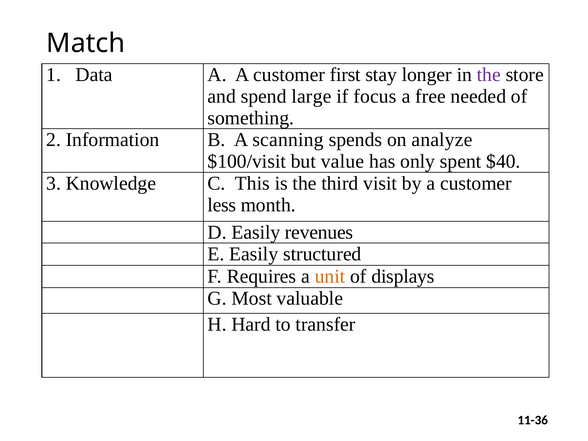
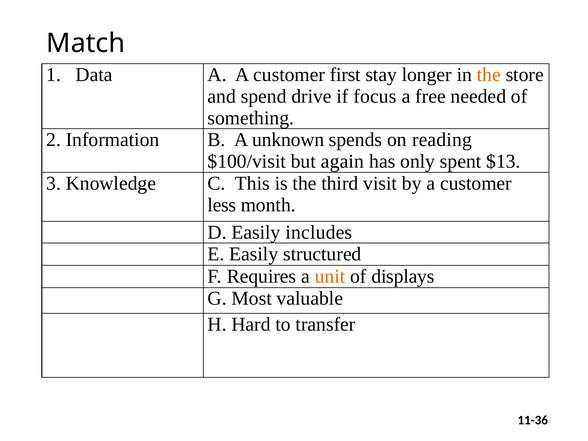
the colour: purple -> orange (489, 75)
large: large -> drive (312, 96)
scanning: scanning -> unknown (288, 140)
analyze: analyze -> reading (442, 140)
value: value -> again (342, 161)
$40: $40 -> $13 (503, 161)
revenues: revenues -> includes (319, 232)
